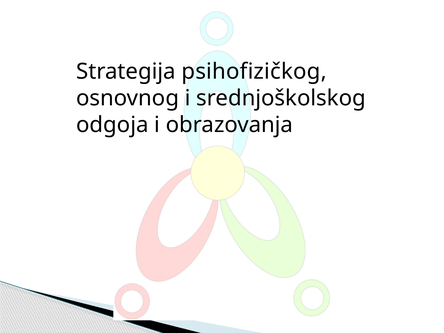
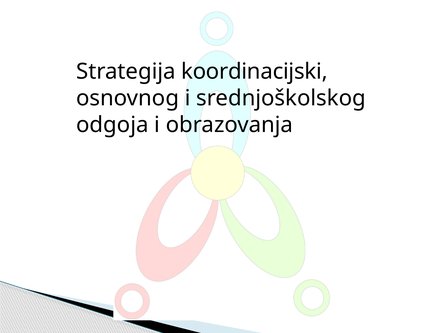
psihofizičkog: psihofizičkog -> koordinacijski (254, 72)
